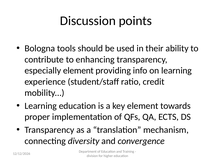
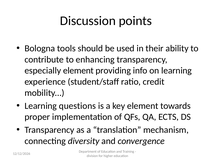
Learning education: education -> questions (77, 106)
